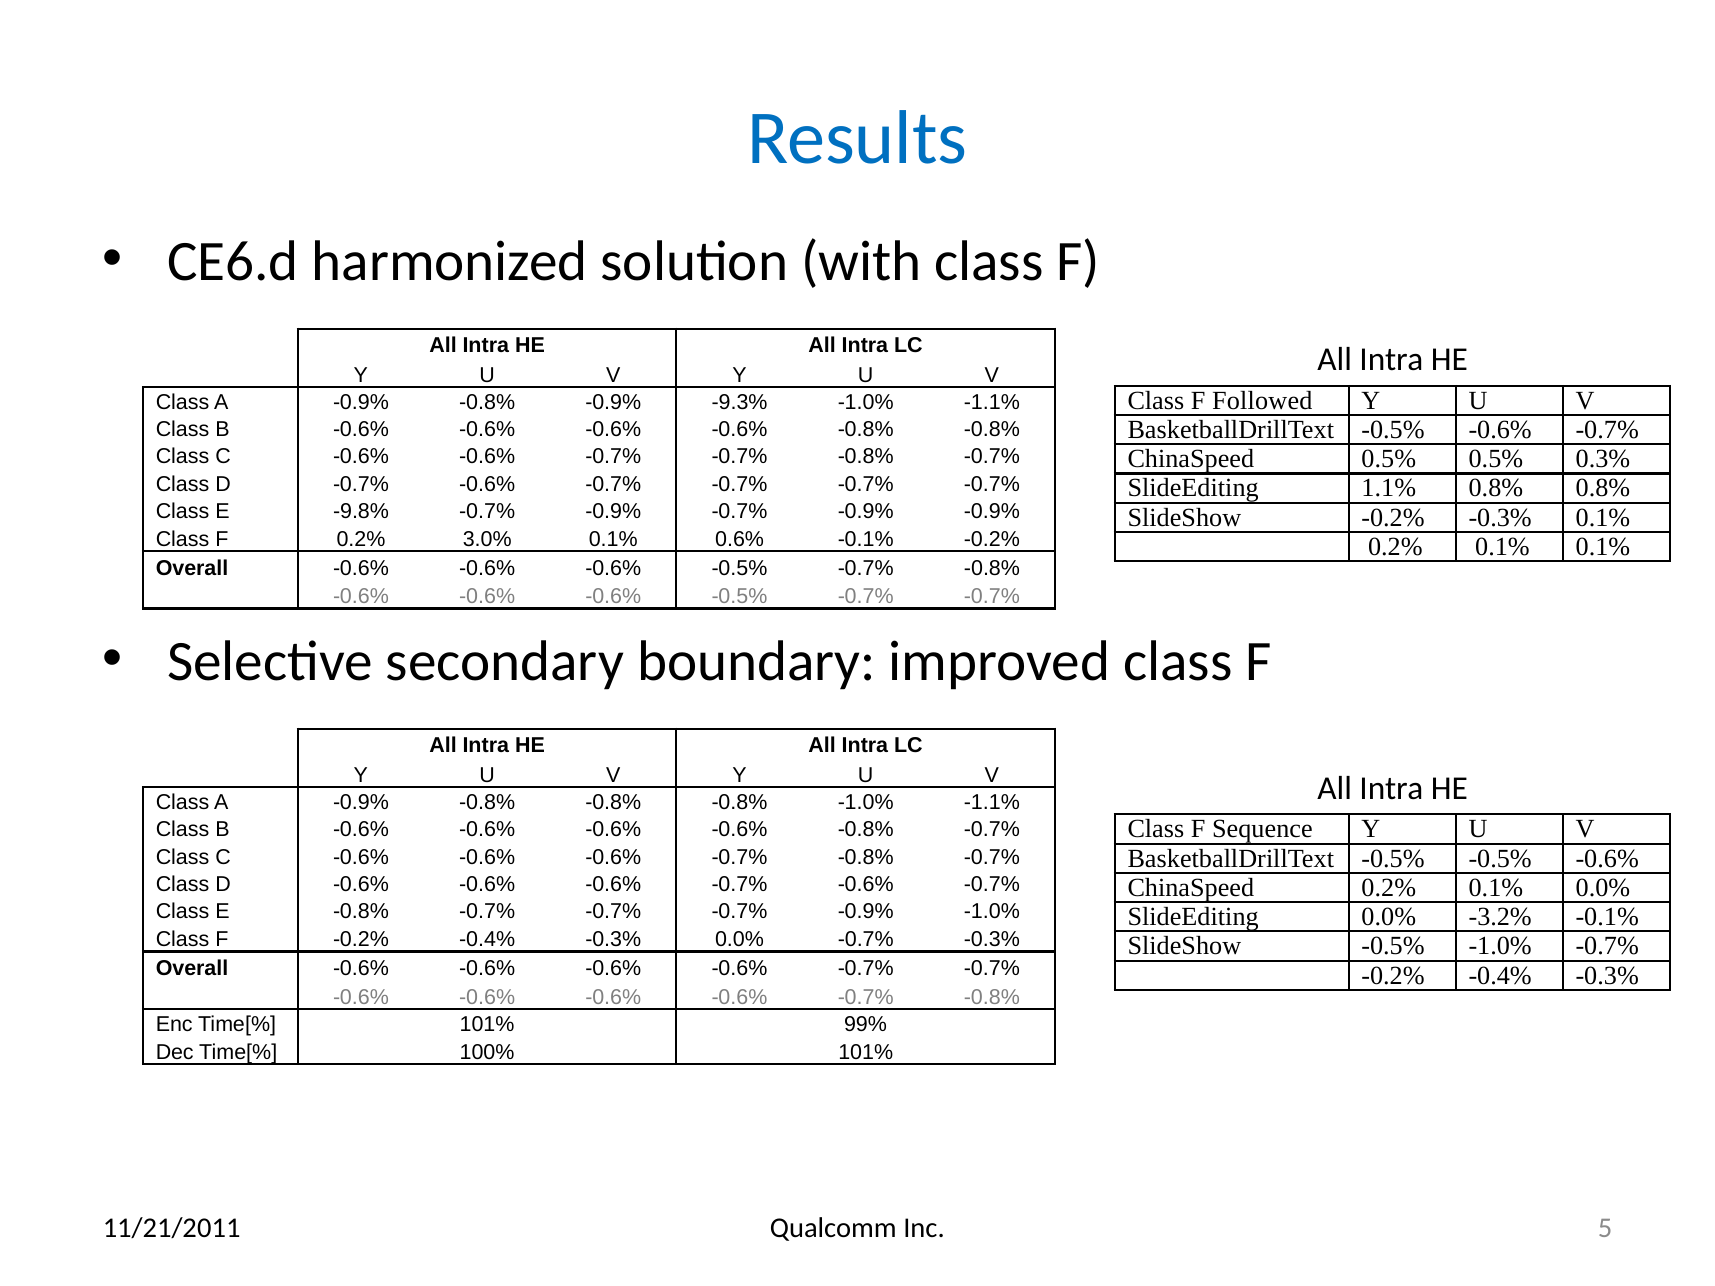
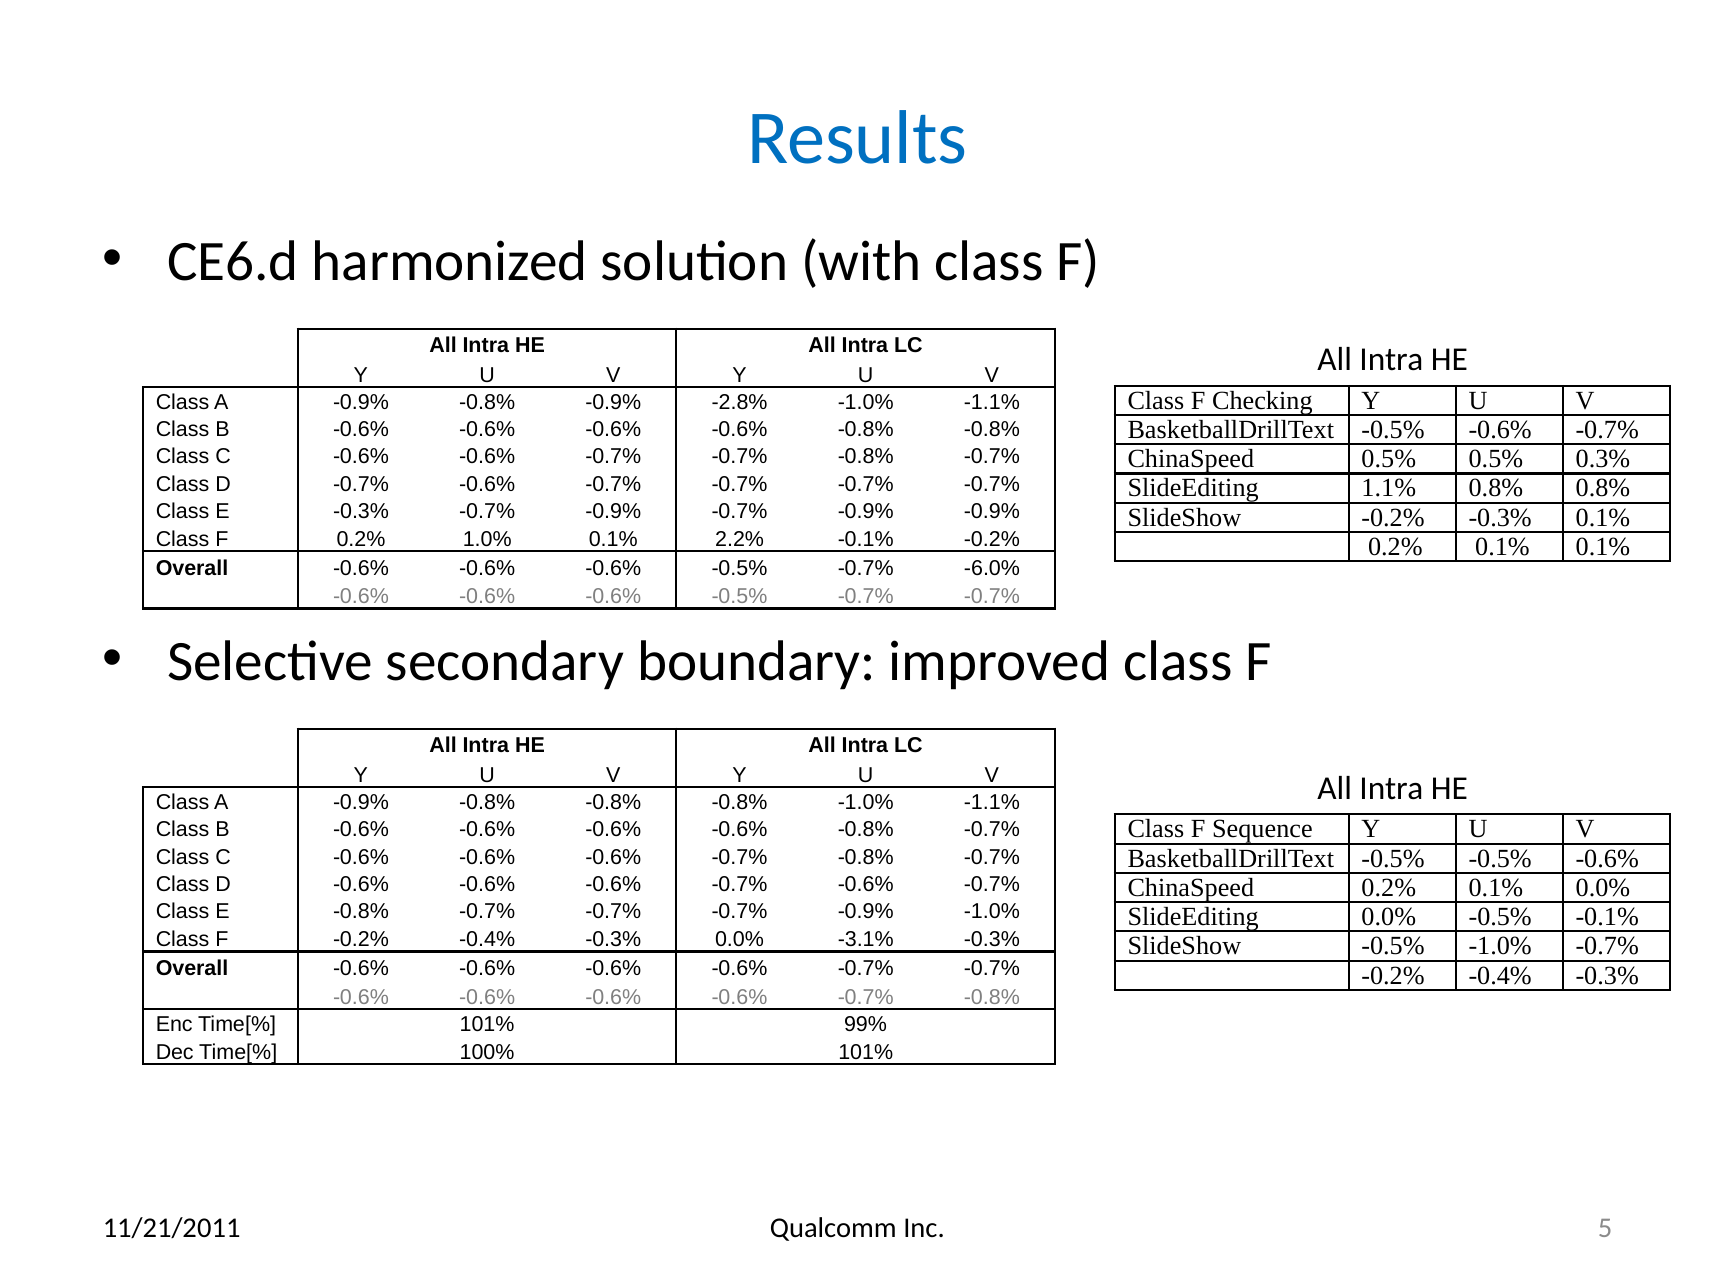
Followed: Followed -> Checking (1262, 401)
-9.3%: -9.3% -> -2.8% (740, 403)
E -9.8%: -9.8% -> -0.3% (361, 511)
3.0%: 3.0% -> 1.0% (487, 540)
0.6%: 0.6% -> 2.2% (740, 540)
-0.5% -0.7% -0.8%: -0.8% -> -6.0% (992, 568)
0.0% -3.2%: -3.2% -> -0.5% (1500, 917)
0.0% -0.7%: -0.7% -> -3.1% (866, 940)
